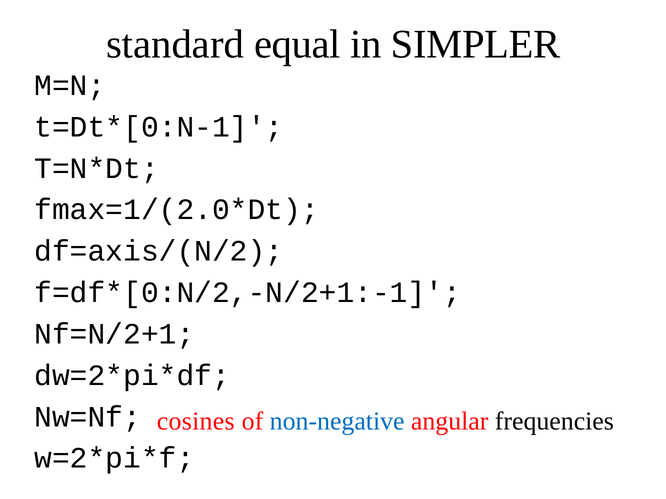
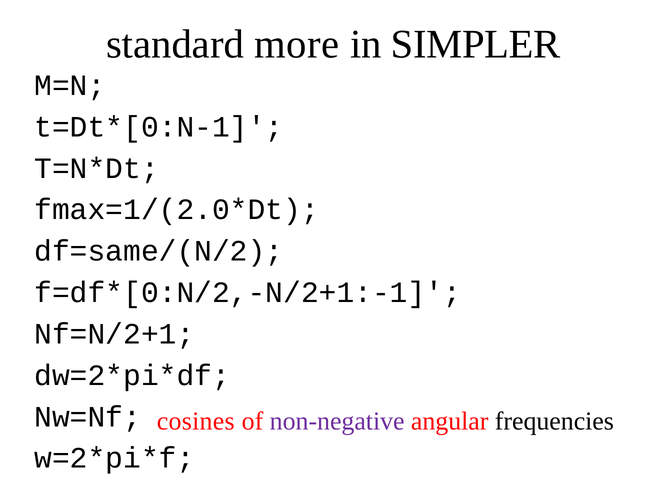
equal: equal -> more (297, 44)
df=axis/(N/2: df=axis/(N/2 -> df=same/(N/2 (159, 251)
non-negative colour: blue -> purple (337, 421)
